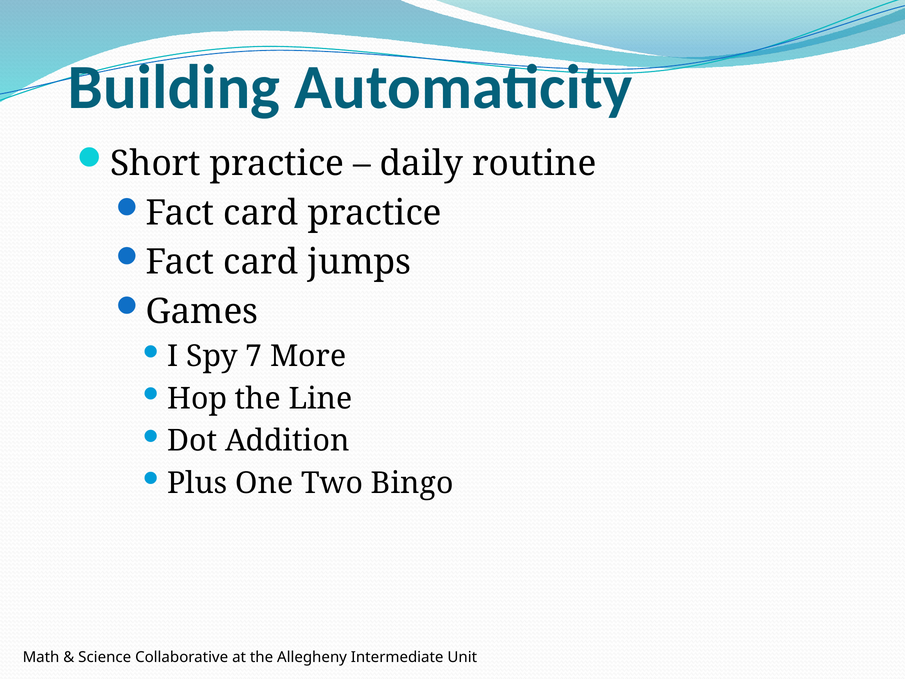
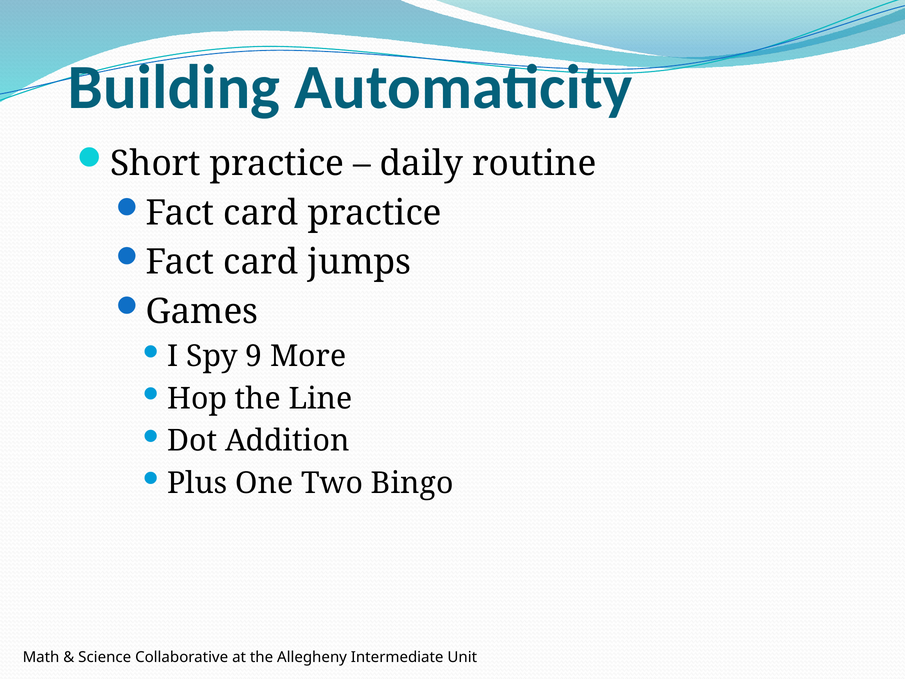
7: 7 -> 9 (254, 356)
